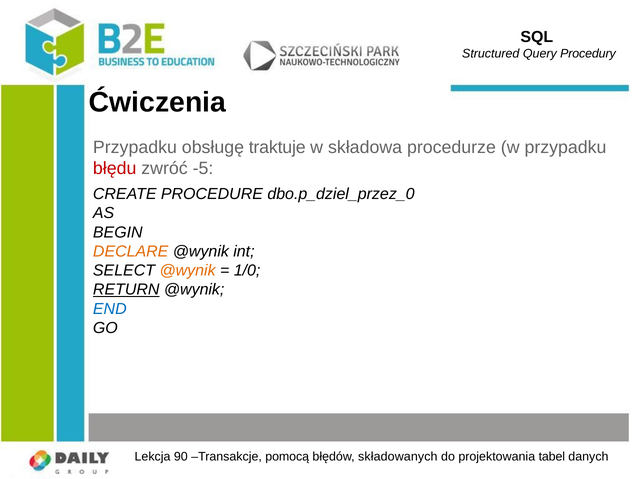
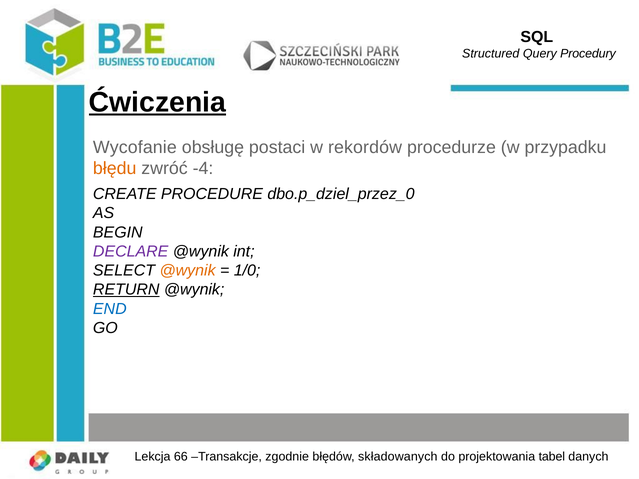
Ćwiczenia underline: none -> present (157, 102)
Przypadku: Przypadku -> Wycofanie (135, 147)
traktuje: traktuje -> postaci (277, 147)
składowa: składowa -> rekordów (365, 147)
błędu colour: red -> orange (115, 169)
-5: -5 -> -4 (203, 169)
DECLARE colour: orange -> purple (131, 252)
90: 90 -> 66 (181, 457)
pomocą: pomocą -> zgodnie (287, 457)
